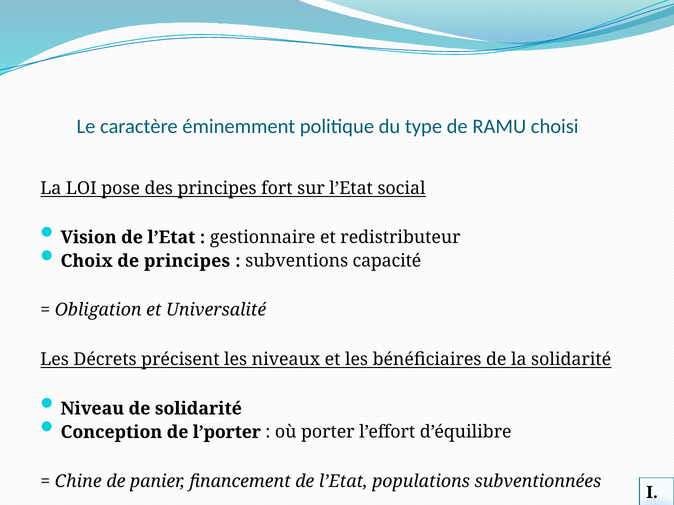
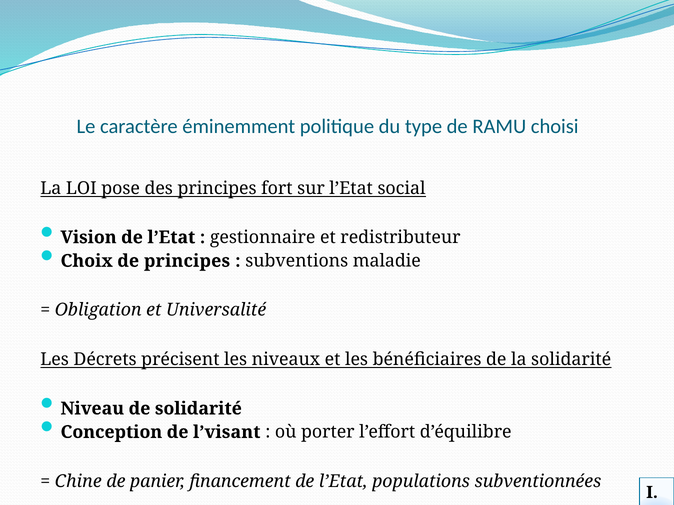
capacité: capacité -> maladie (387, 261)
l’porter: l’porter -> l’visant (227, 432)
